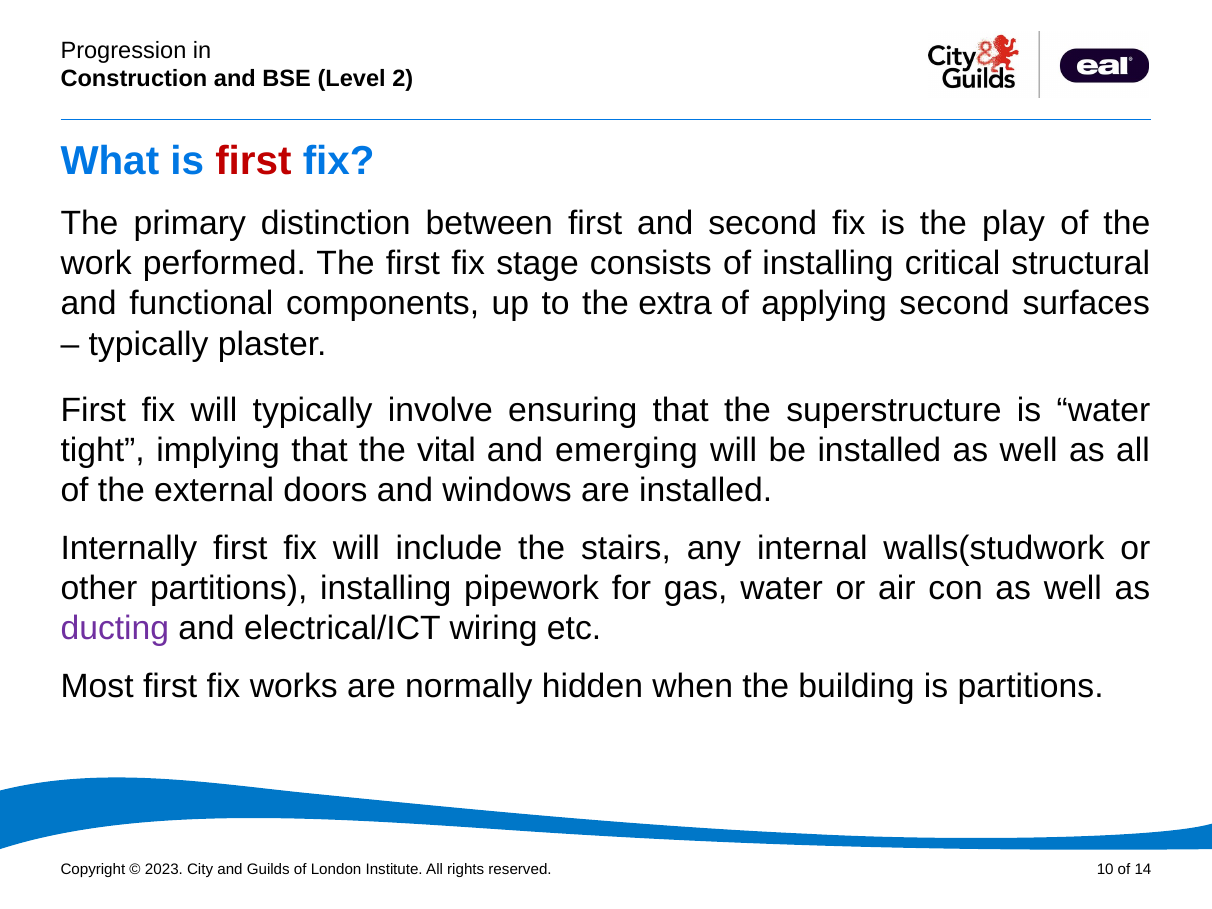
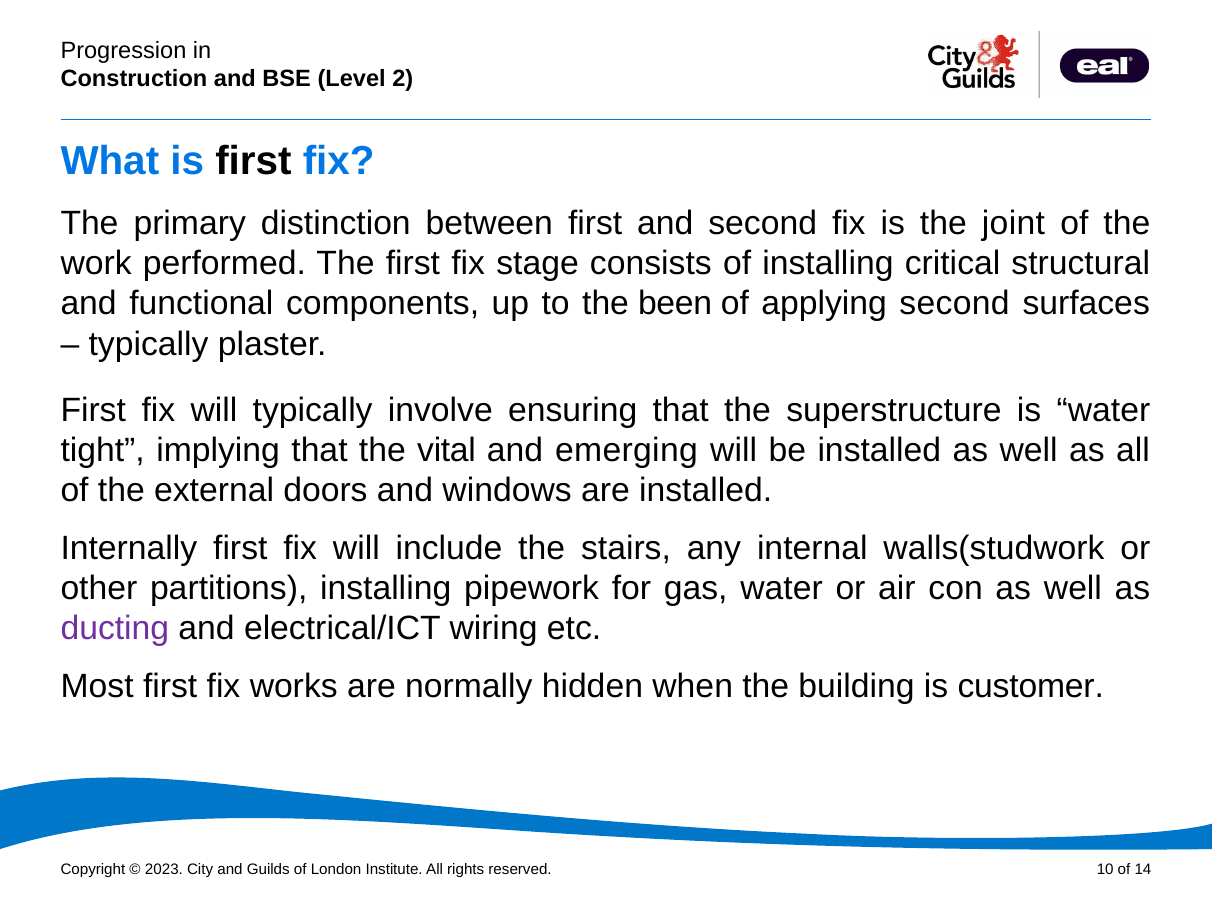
first colour: red -> black (253, 161)
play: play -> joint (1013, 223)
extra: extra -> been (675, 304)
is partitions: partitions -> customer (1031, 686)
